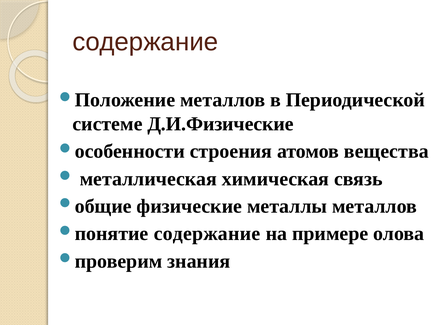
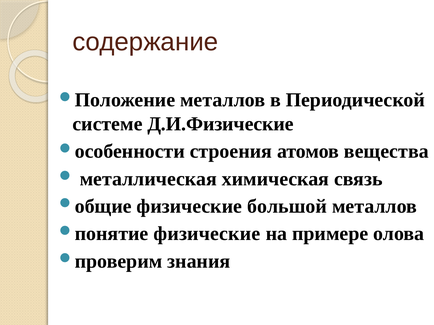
металлы: металлы -> большой (287, 207)
содержание: содержание -> физические (207, 234)
